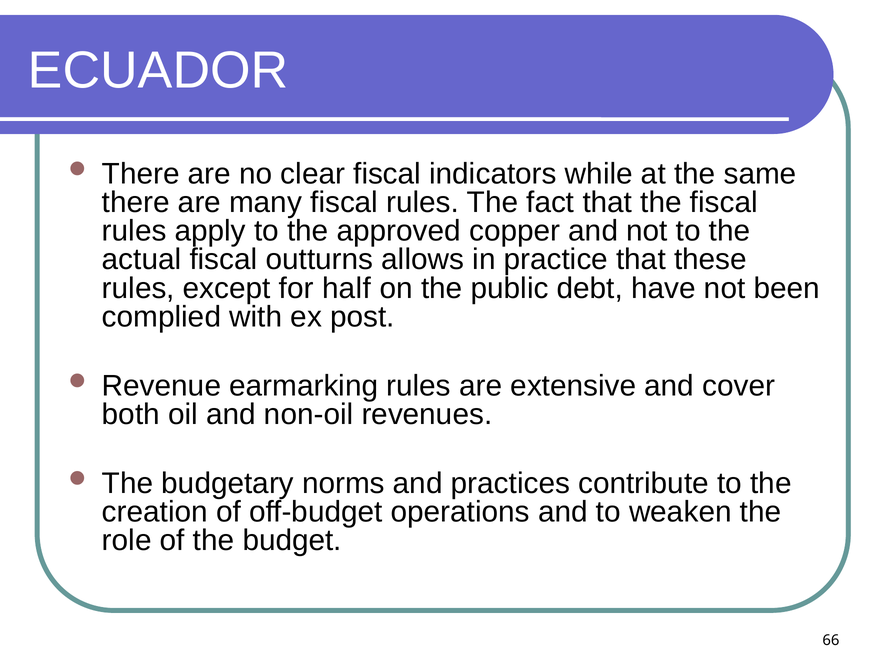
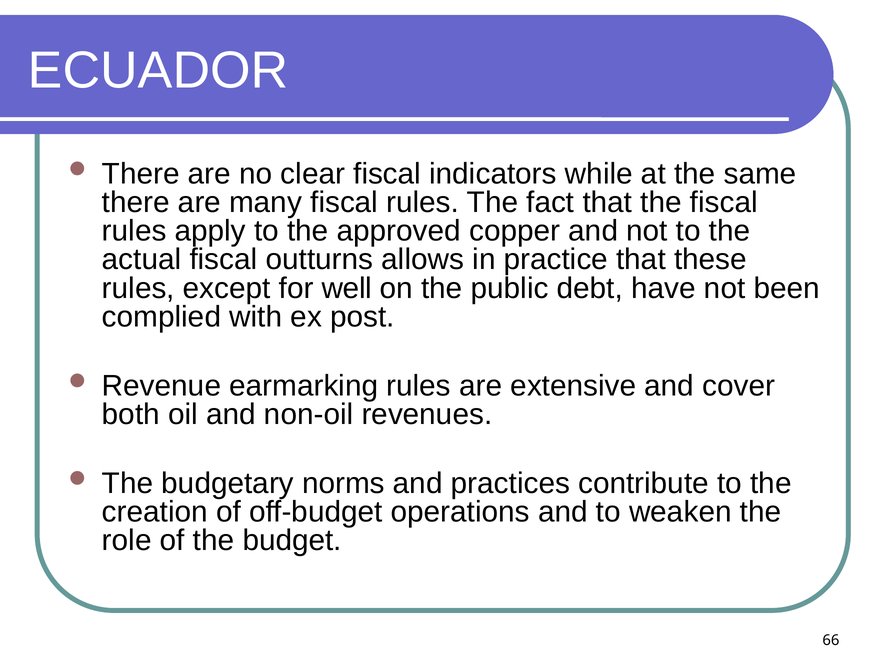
half: half -> well (347, 288)
